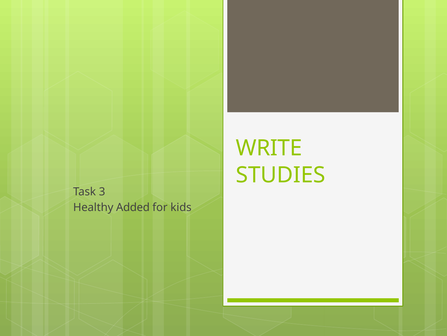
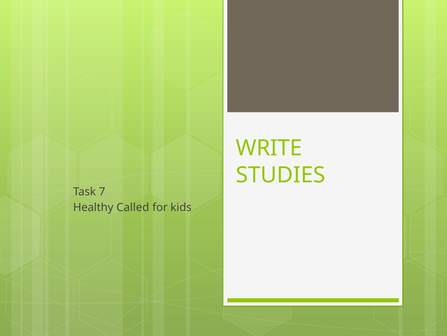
3: 3 -> 7 (102, 191)
Added: Added -> Called (133, 207)
